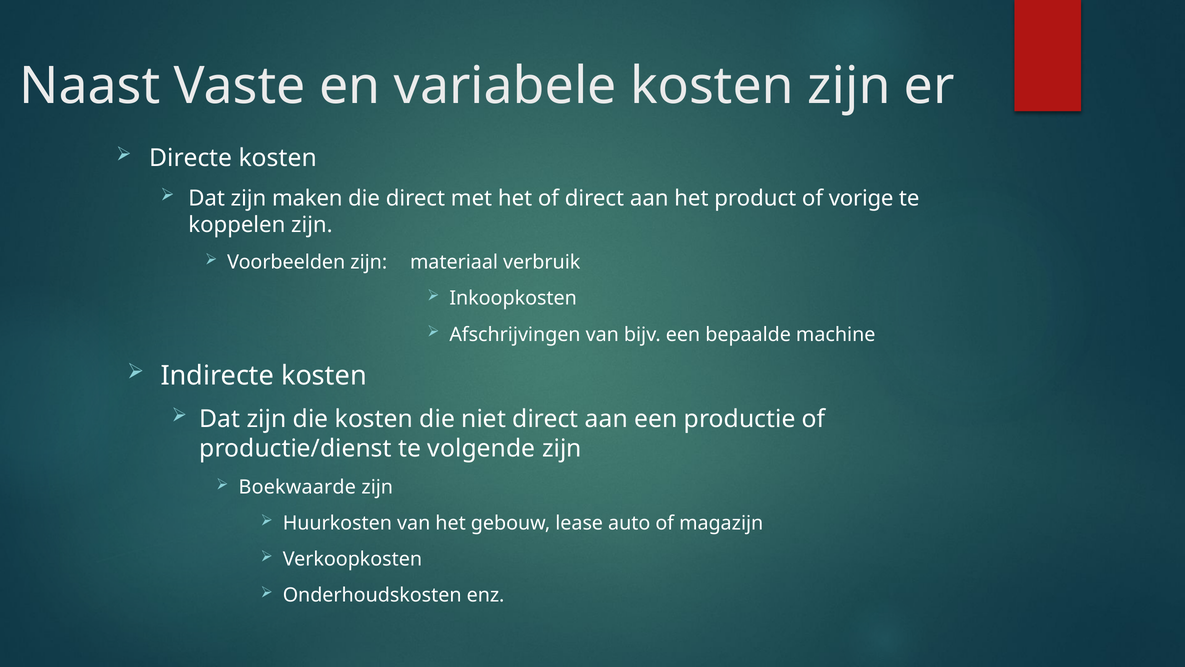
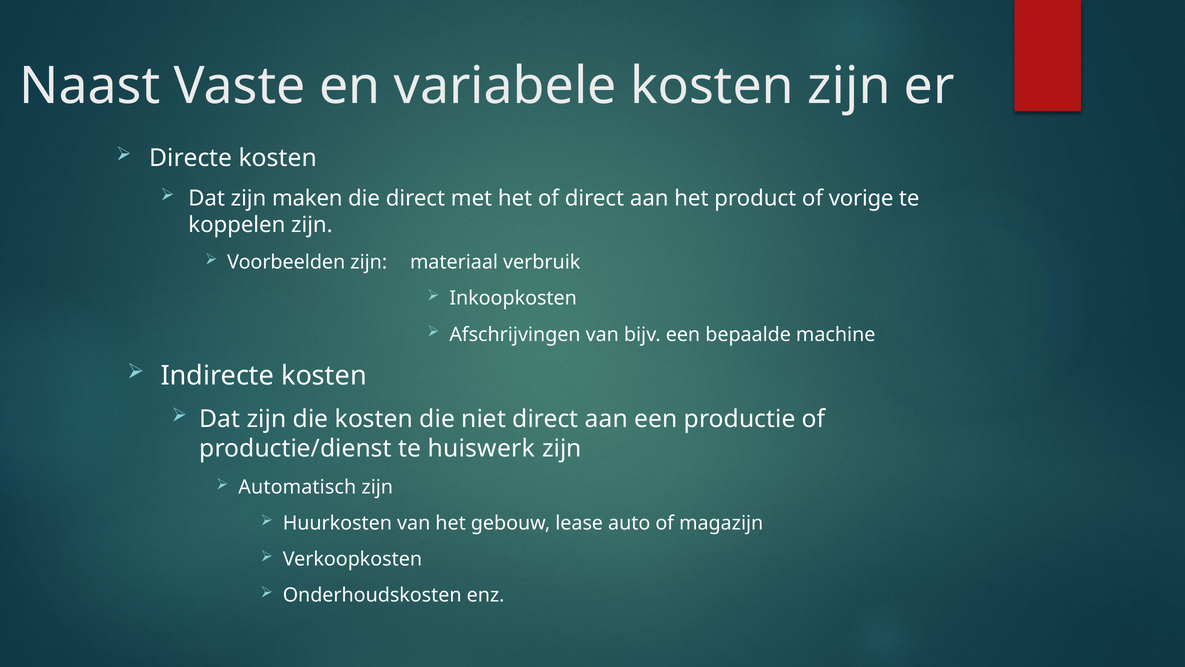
volgende: volgende -> huiswerk (481, 448)
Boekwaarde: Boekwaarde -> Automatisch (297, 487)
